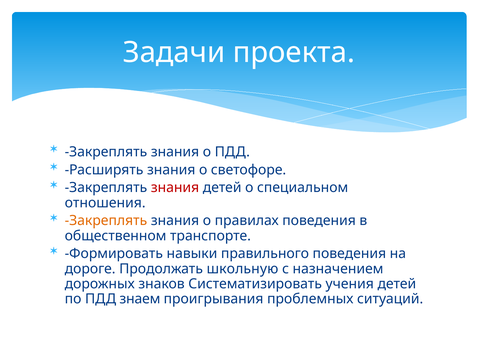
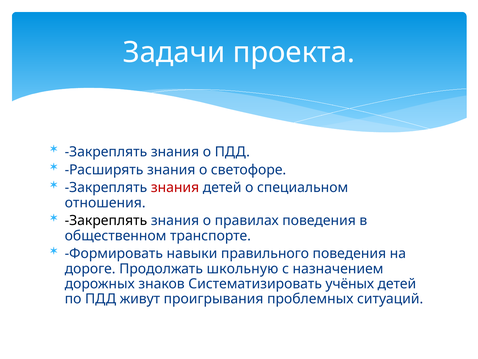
Закреплять colour: orange -> black (106, 220)
учения: учения -> учёных (350, 283)
знаем: знаем -> живут (140, 299)
